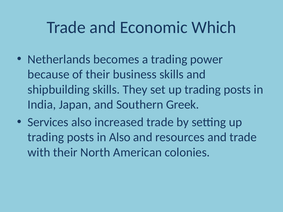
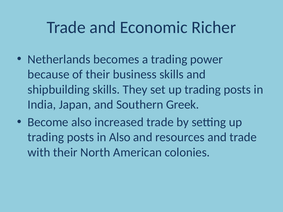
Which: Which -> Richer (214, 27)
Services: Services -> Become (48, 122)
